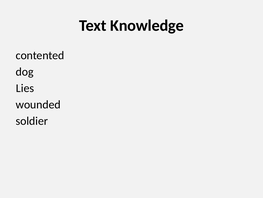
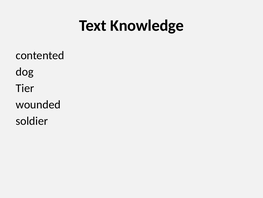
Lies: Lies -> Tier (25, 88)
